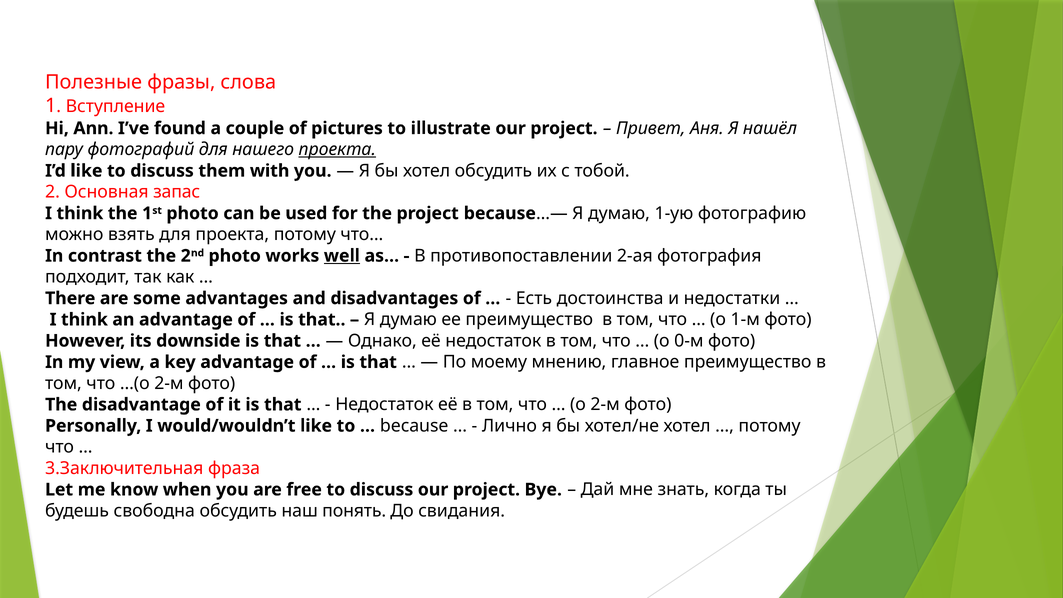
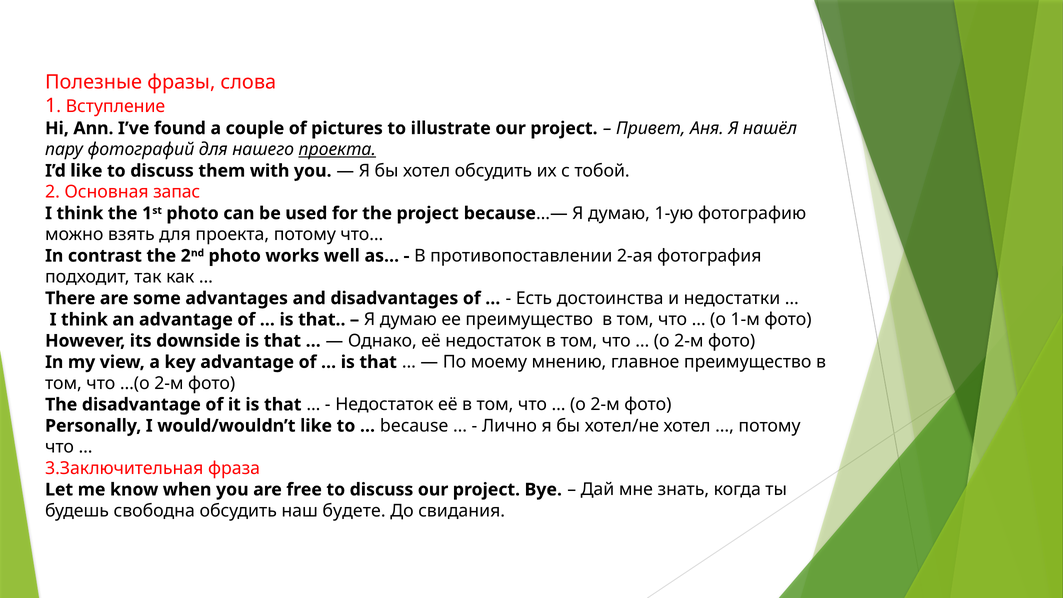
well underline: present -> none (342, 256)
0-м: 0-м -> 2-м (689, 341)
понять: понять -> будете (354, 511)
